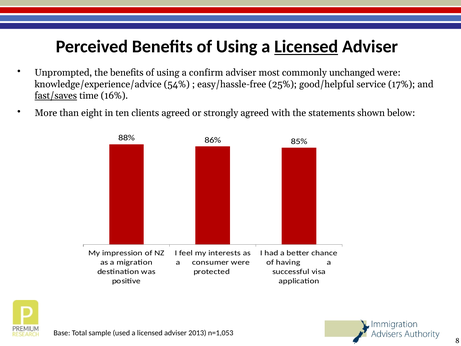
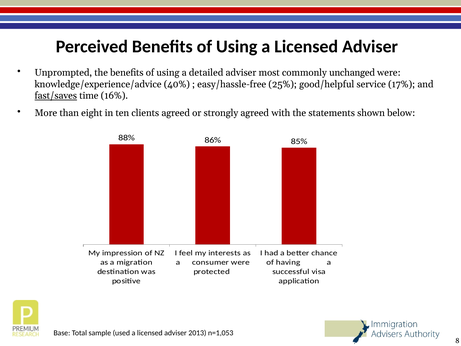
Licensed underline: present -> none (306, 47)
confirm: confirm -> detailed (206, 73)
54%: 54% -> 40% (177, 84)
